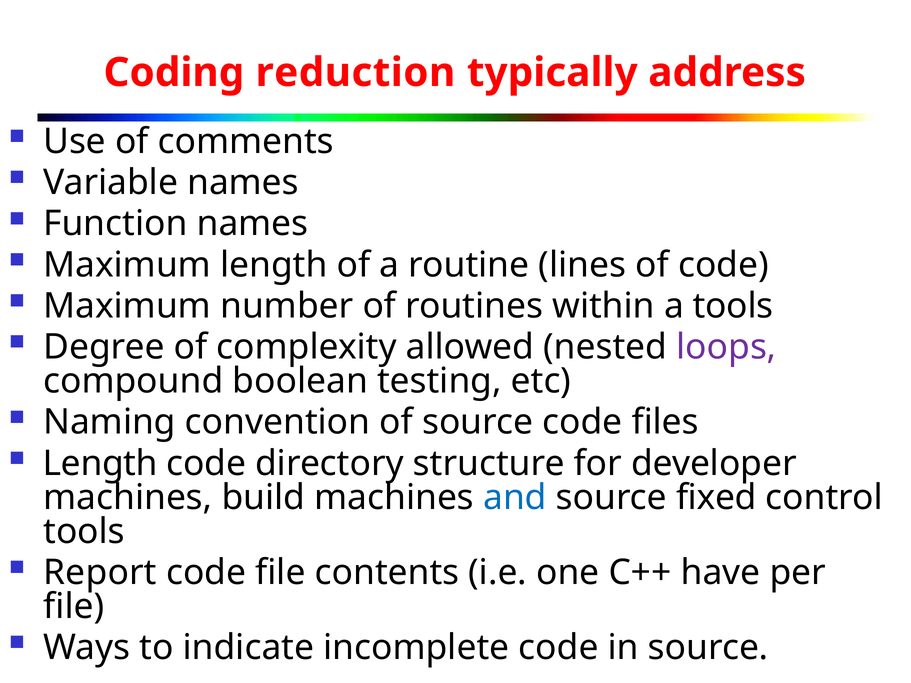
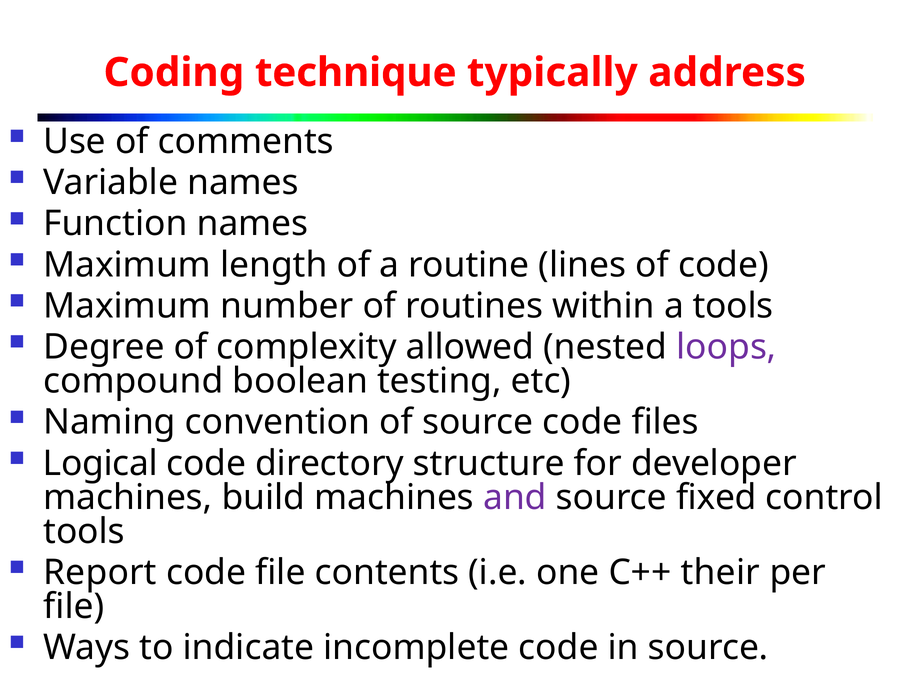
reduction: reduction -> technique (356, 73)
Length: Length -> Logical (100, 464)
and colour: blue -> purple (515, 498)
have: have -> their (720, 573)
